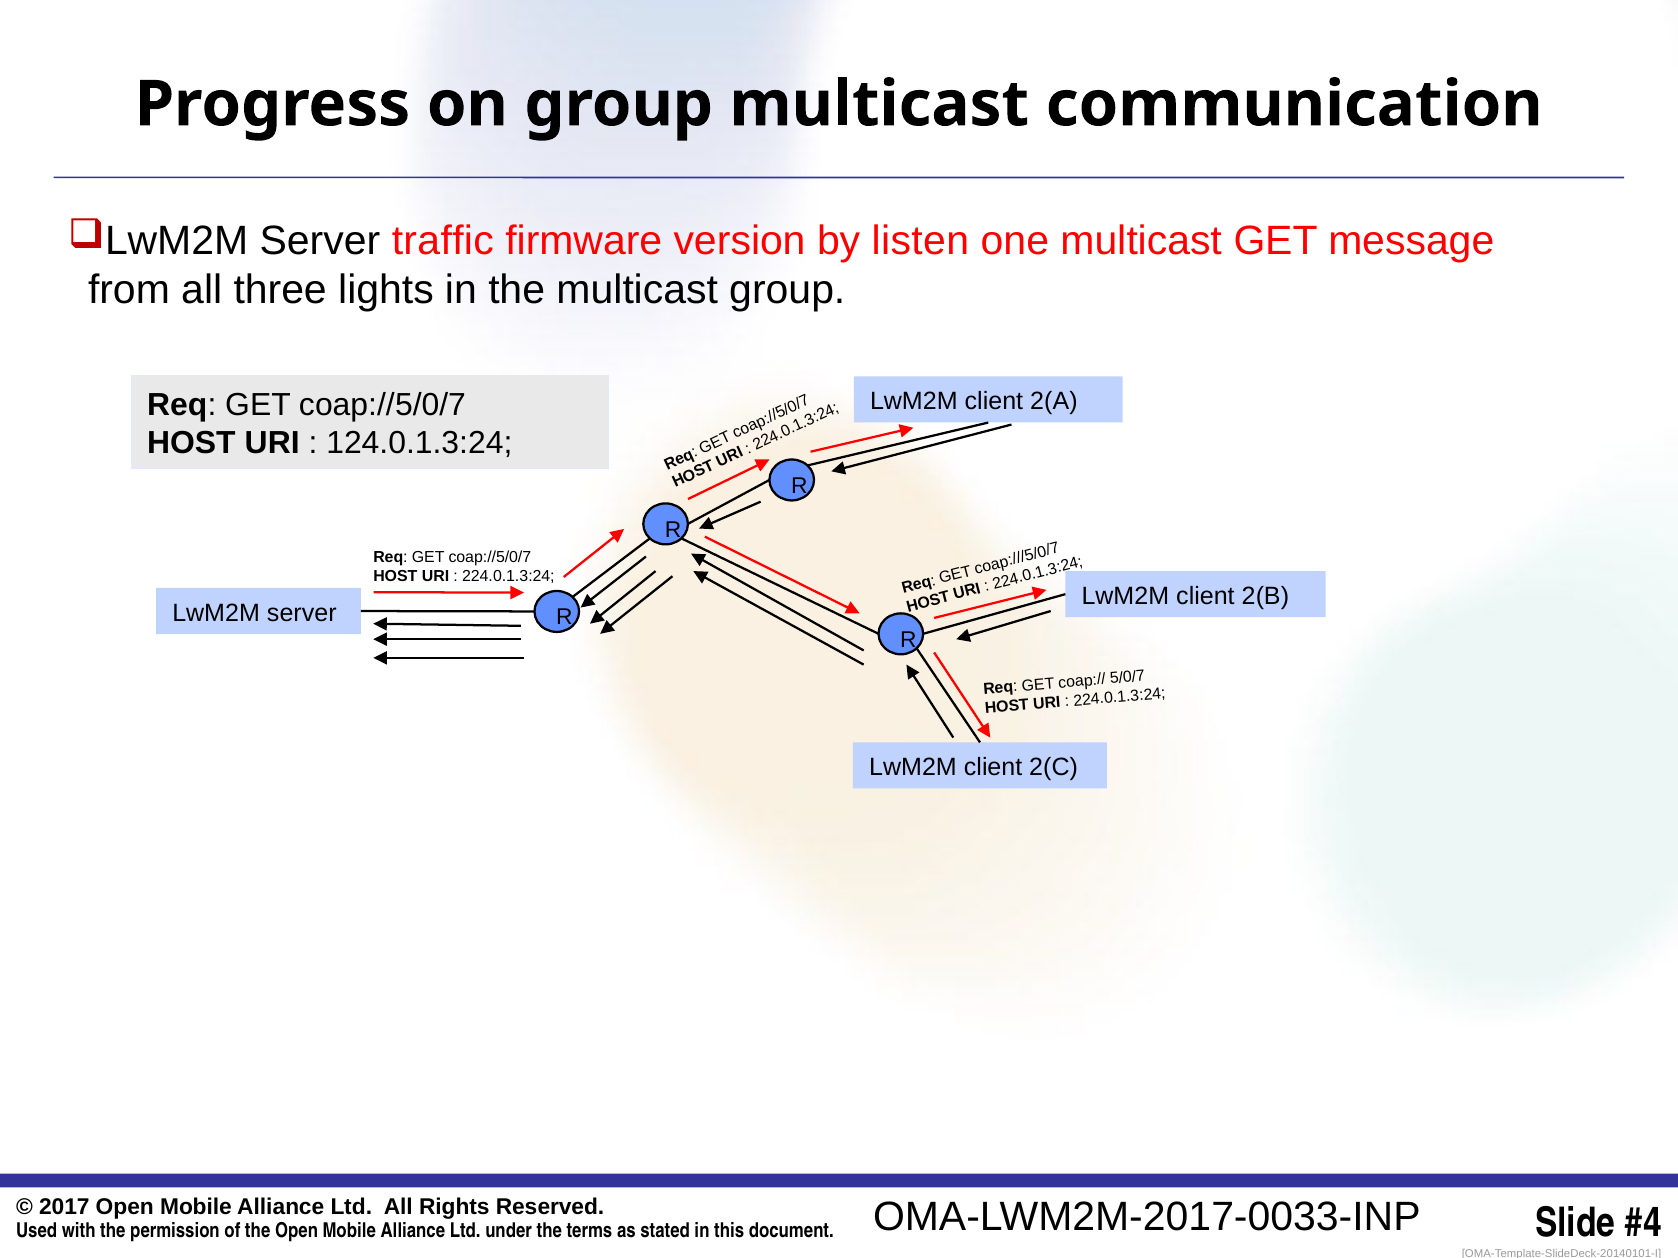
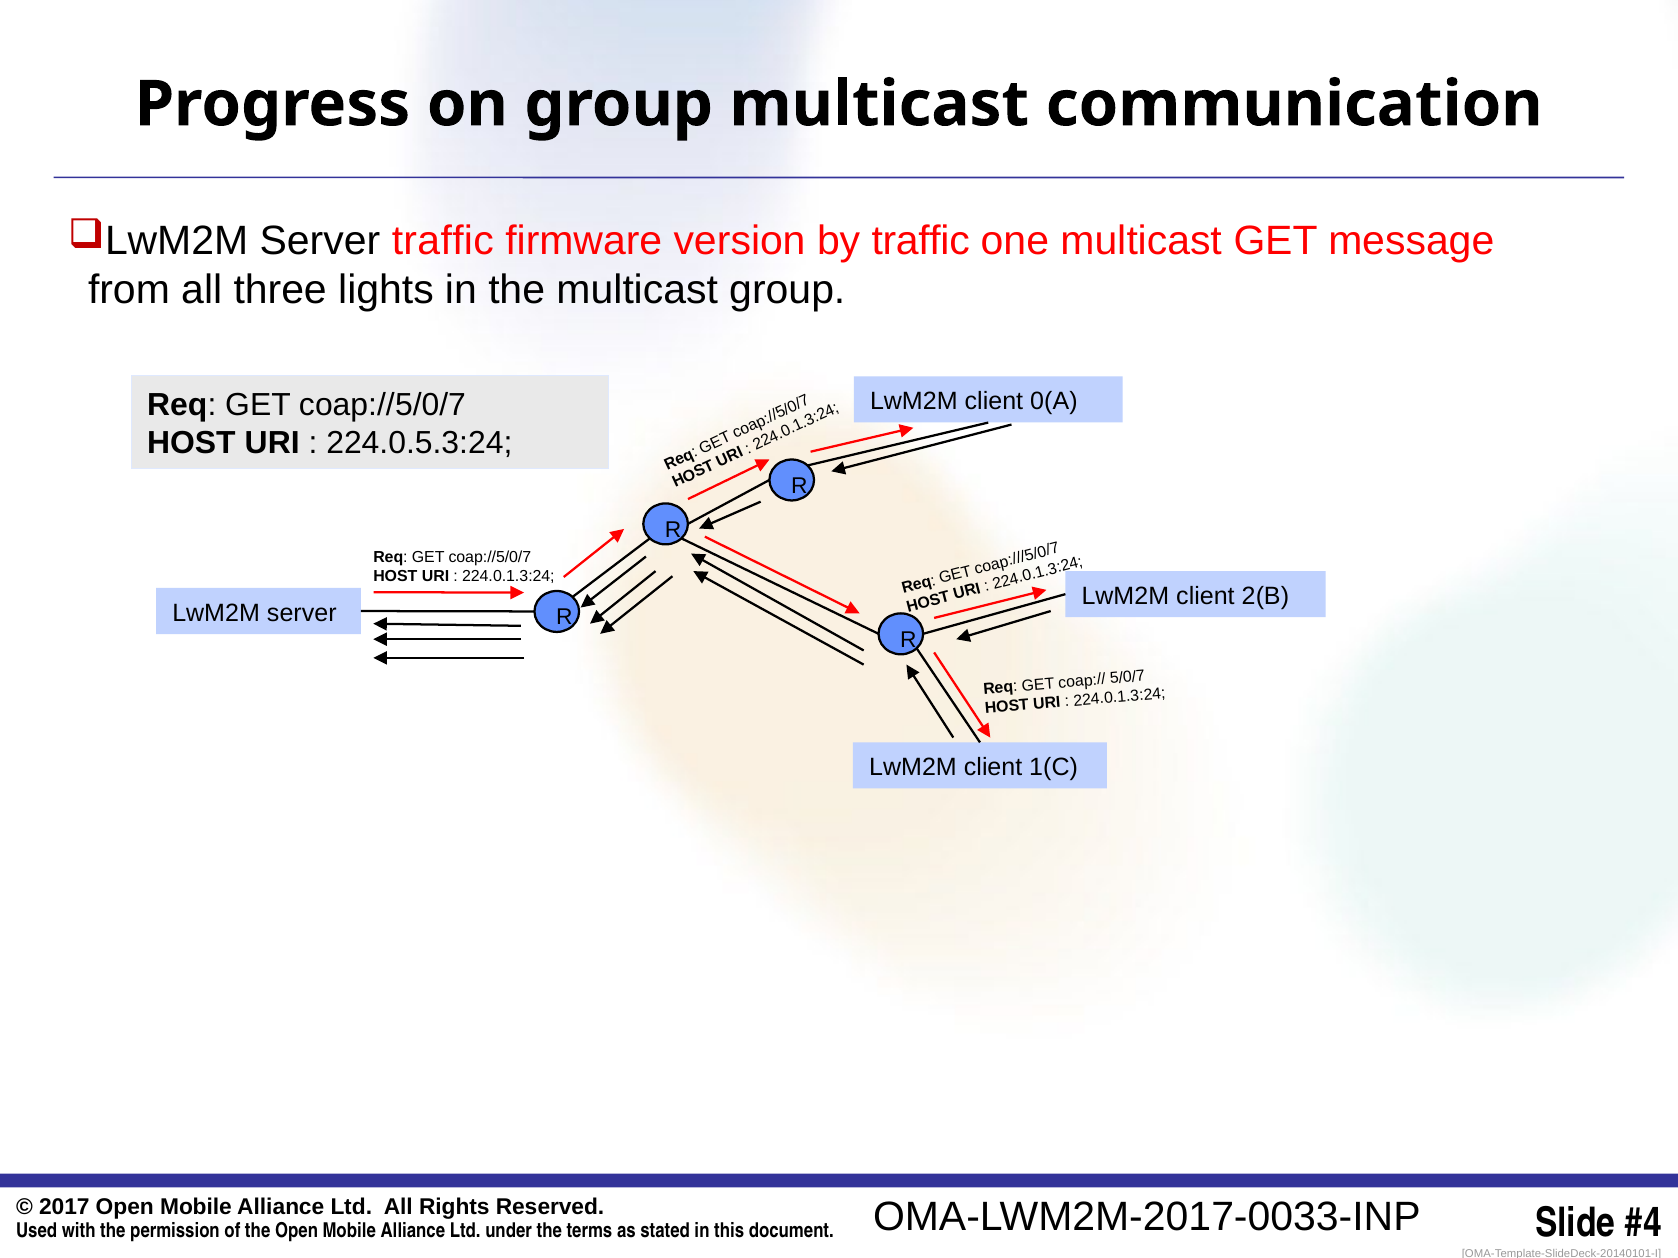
by listen: listen -> traffic (921, 241)
2(A: 2(A -> 0(A (1054, 401)
124.0.1.3:24: 124.0.1.3:24 -> 224.0.5.3:24 (419, 443)
2(C: 2(C -> 1(C (1054, 768)
